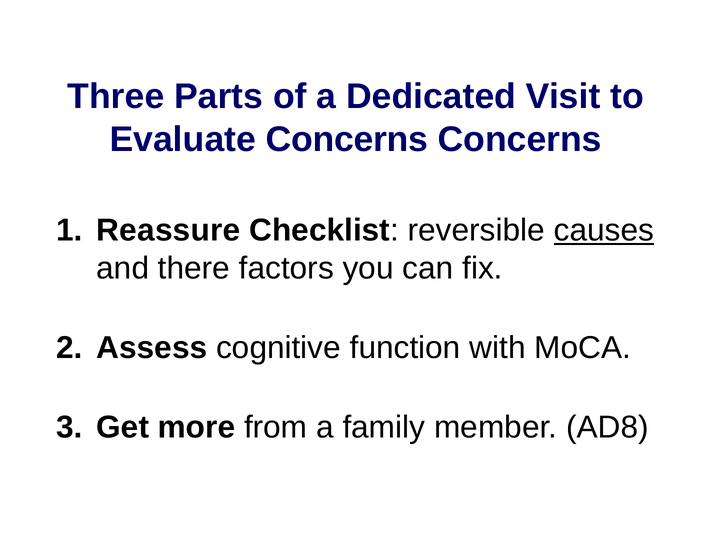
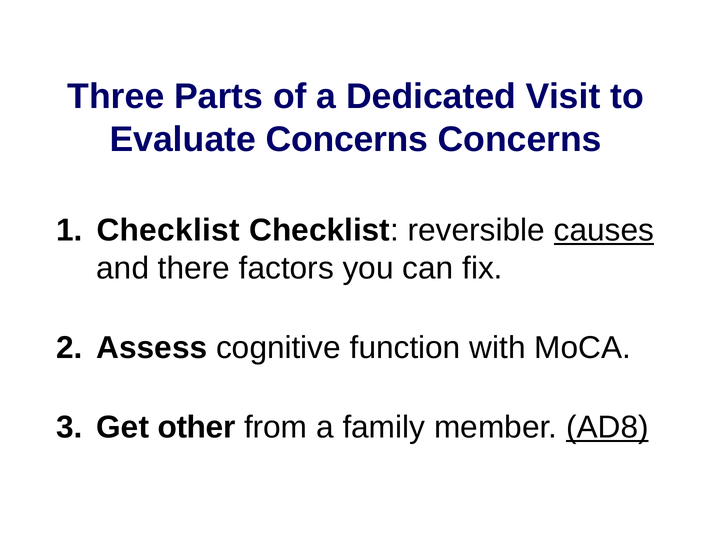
Reassure: Reassure -> Checklist (168, 230)
more: more -> other (197, 427)
AD8 underline: none -> present (607, 427)
